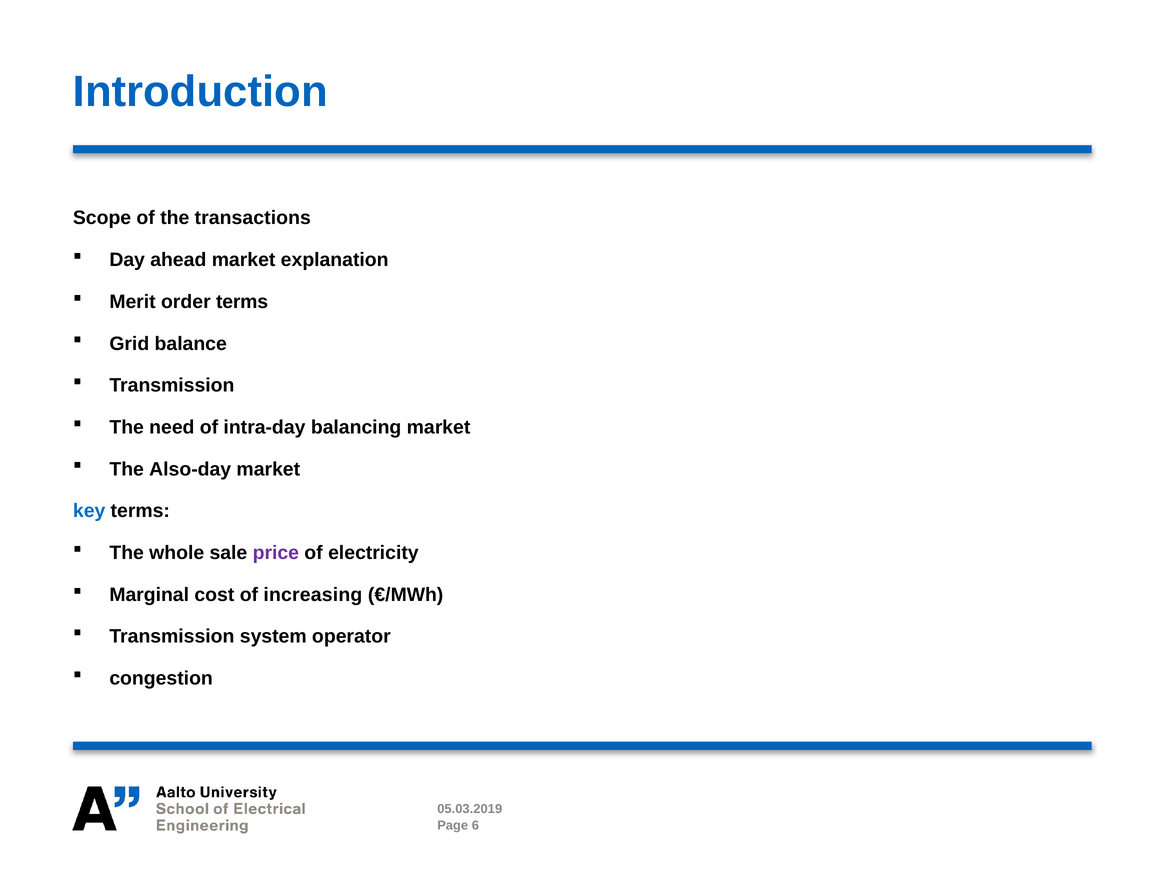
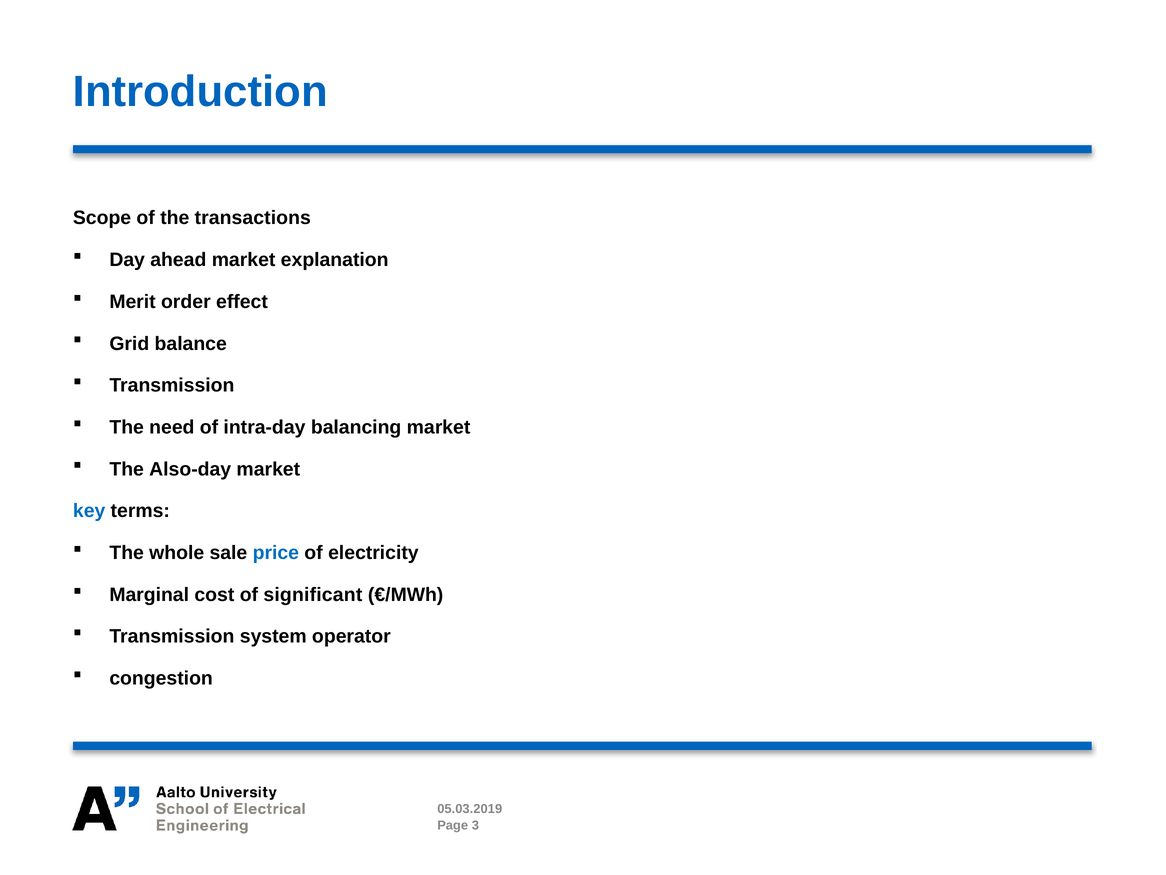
order terms: terms -> effect (242, 302)
price colour: purple -> blue (276, 552)
increasing: increasing -> significant (313, 594)
6: 6 -> 3 (475, 825)
